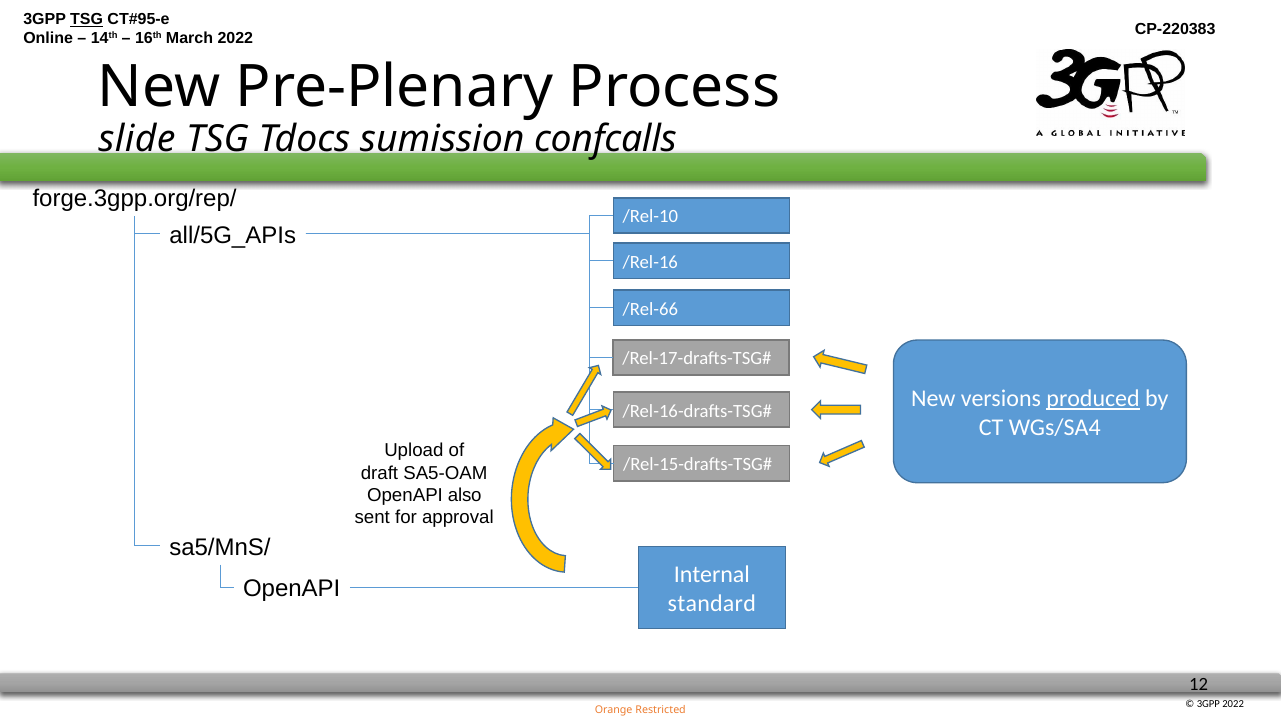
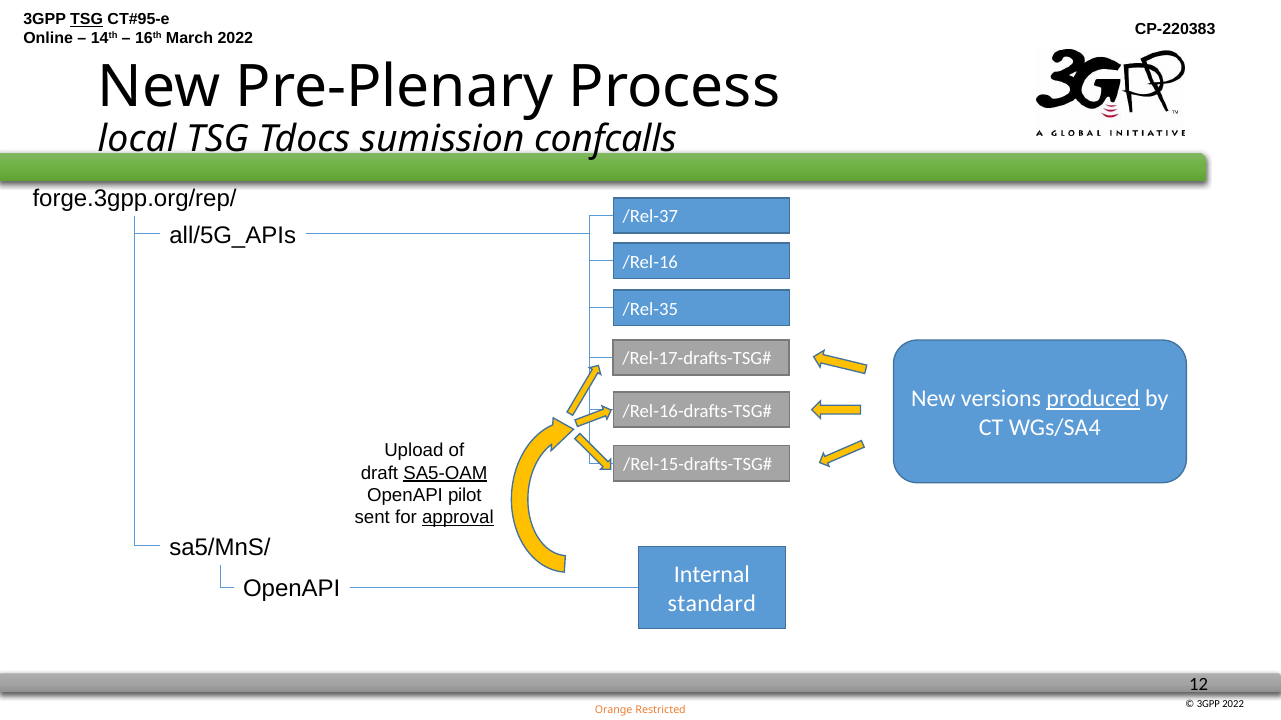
slide: slide -> local (137, 139)
/Rel-10: /Rel-10 -> /Rel-37 (650, 217)
/Rel-66: /Rel-66 -> /Rel-35 (650, 309)
SA5-OAM underline: none -> present (445, 473)
also: also -> pilot (465, 496)
approval underline: none -> present (458, 518)
